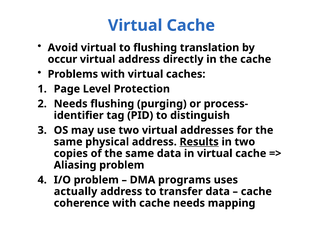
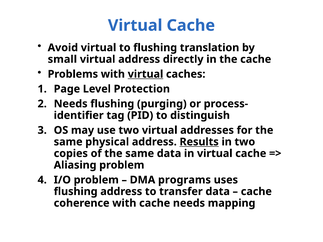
occur: occur -> small (62, 59)
virtual underline: none -> present (145, 74)
actually: actually -> flushing (76, 192)
